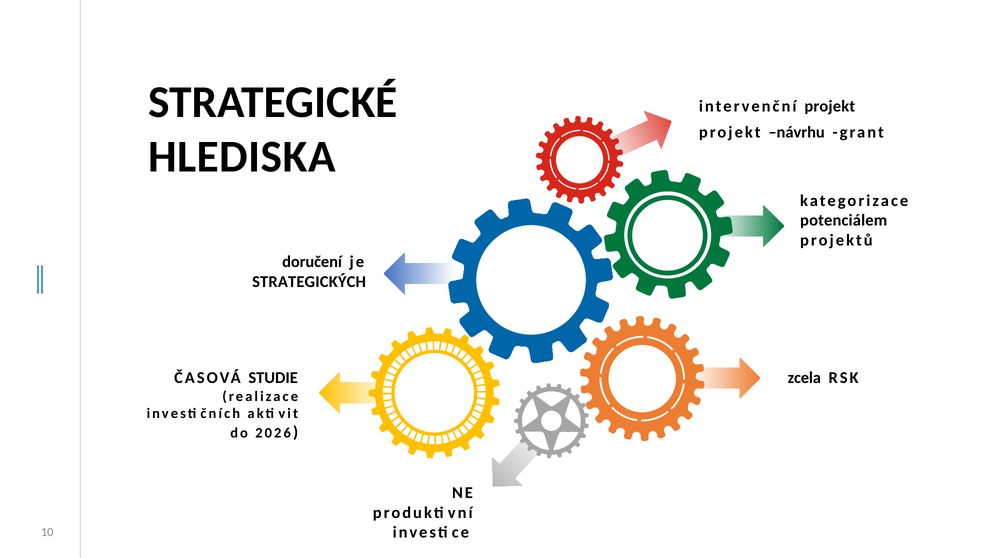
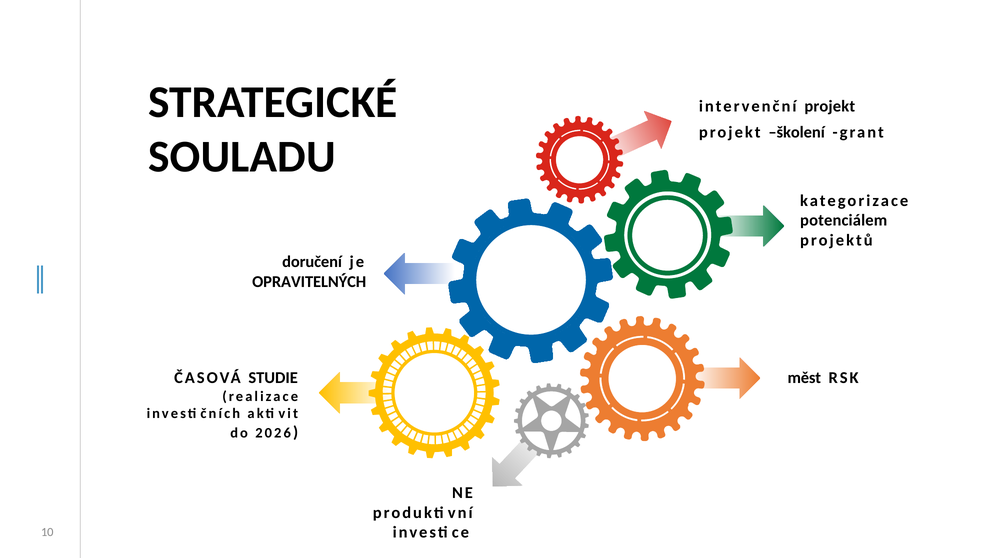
návrhu: návrhu -> školení (797, 132)
HLEDISKA: HLEDISKA -> SOULADU (242, 157)
STRATEGICKÝCH: STRATEGICKÝCH -> OPRAVITELNÝCH (309, 282)
zcela: zcela -> měst (804, 378)
